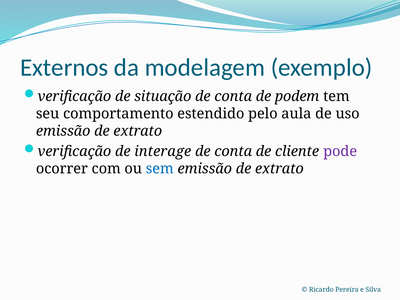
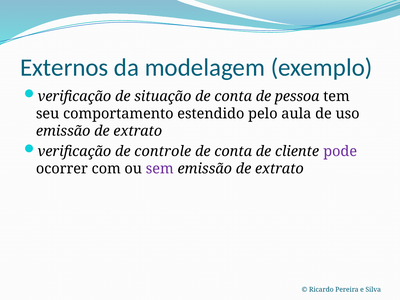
podem: podem -> pessoa (297, 96)
interage: interage -> controle (163, 151)
sem colour: blue -> purple (160, 169)
